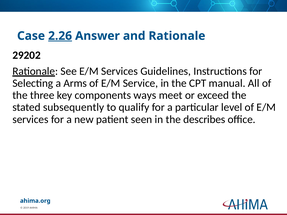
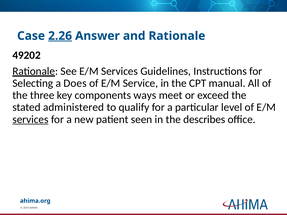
29202: 29202 -> 49202 (27, 55)
Arms: Arms -> Does (75, 83)
subsequently: subsequently -> administered (74, 107)
services underline: none -> present (30, 120)
